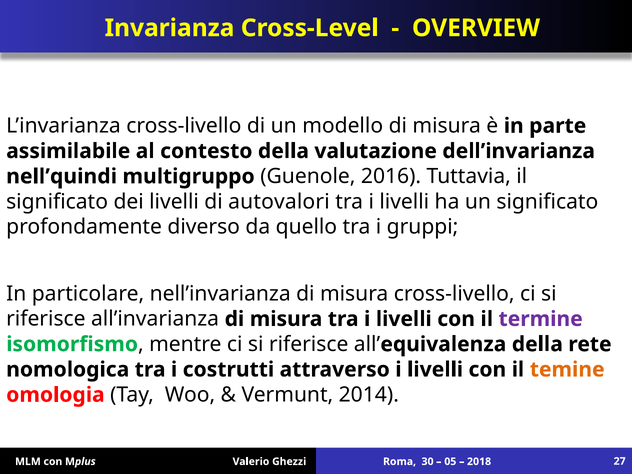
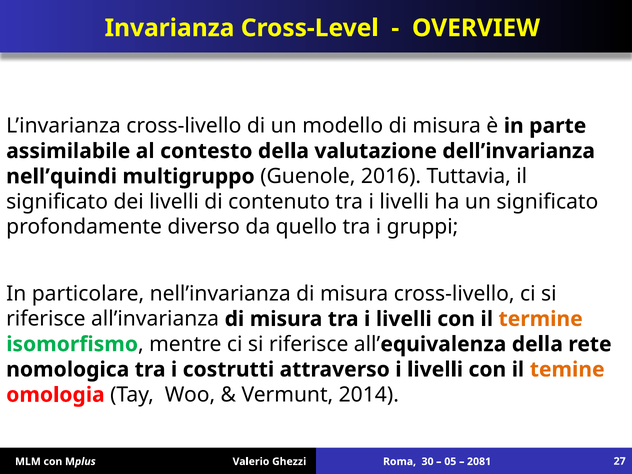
autovalori: autovalori -> contenuto (279, 202)
termine colour: purple -> orange (541, 319)
2018: 2018 -> 2081 (479, 462)
